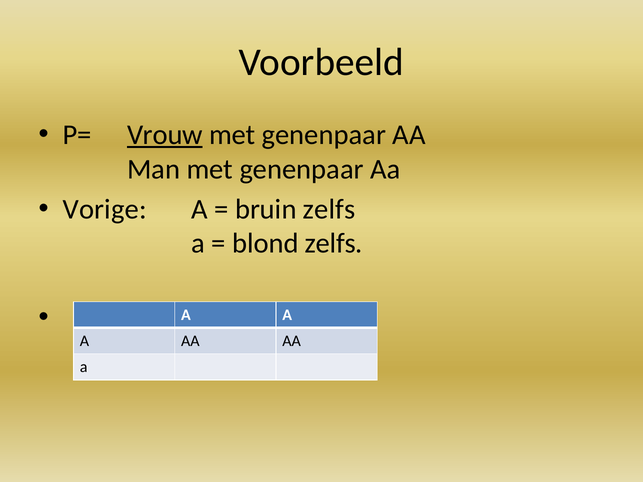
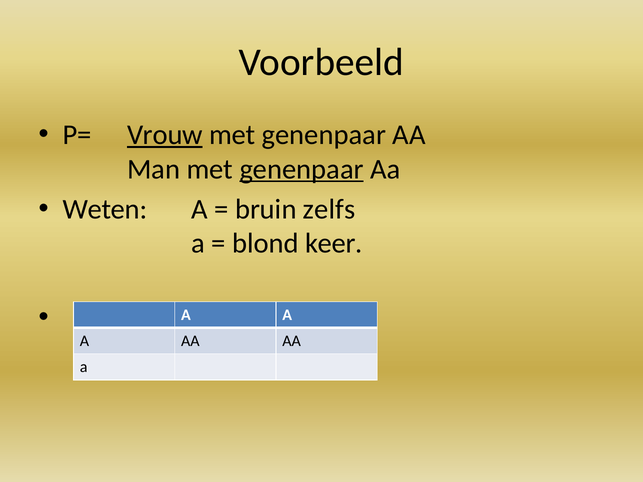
genenpaar underline: none -> present (302, 169)
Vorige: Vorige -> Weten (105, 209)
blond zelfs: zelfs -> keer (334, 244)
